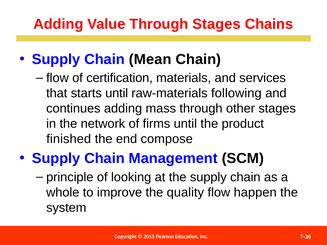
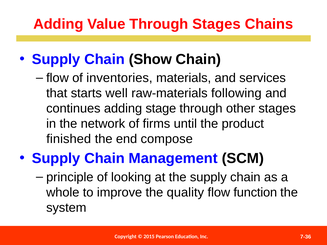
Mean: Mean -> Show (150, 59)
certification: certification -> inventories (119, 78)
starts until: until -> well (117, 93)
mass: mass -> stage (161, 109)
happen: happen -> function (255, 193)
